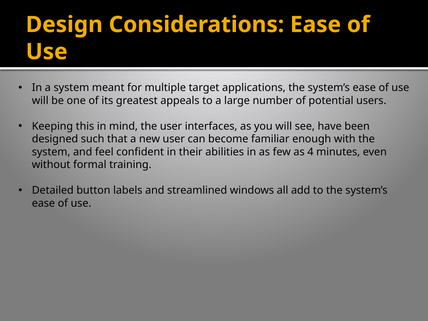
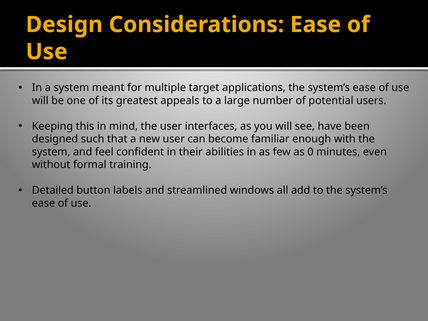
4: 4 -> 0 (310, 152)
